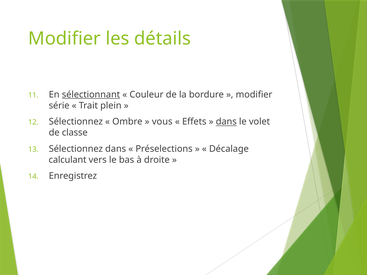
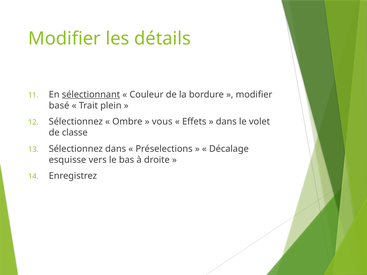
série: série -> basé (59, 106)
dans underline: present -> none (226, 122)
calculant: calculant -> esquisse (67, 160)
